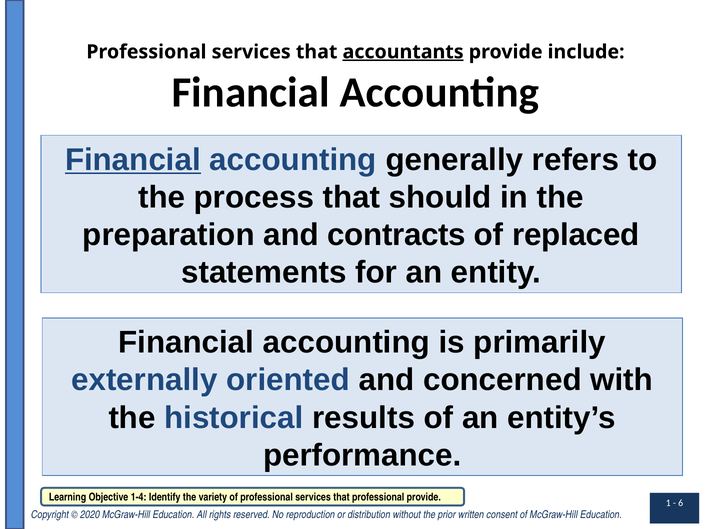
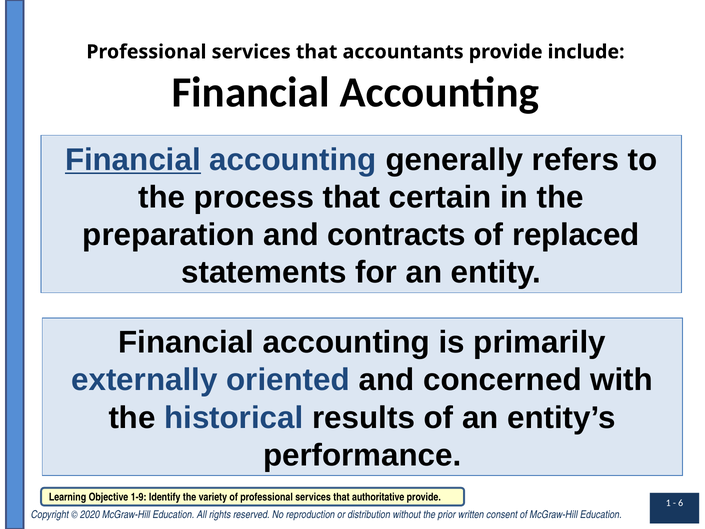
accountants underline: present -> none (403, 52)
should: should -> certain (440, 197)
1-4: 1-4 -> 1-9 (139, 497)
that professional: professional -> authoritative (378, 497)
